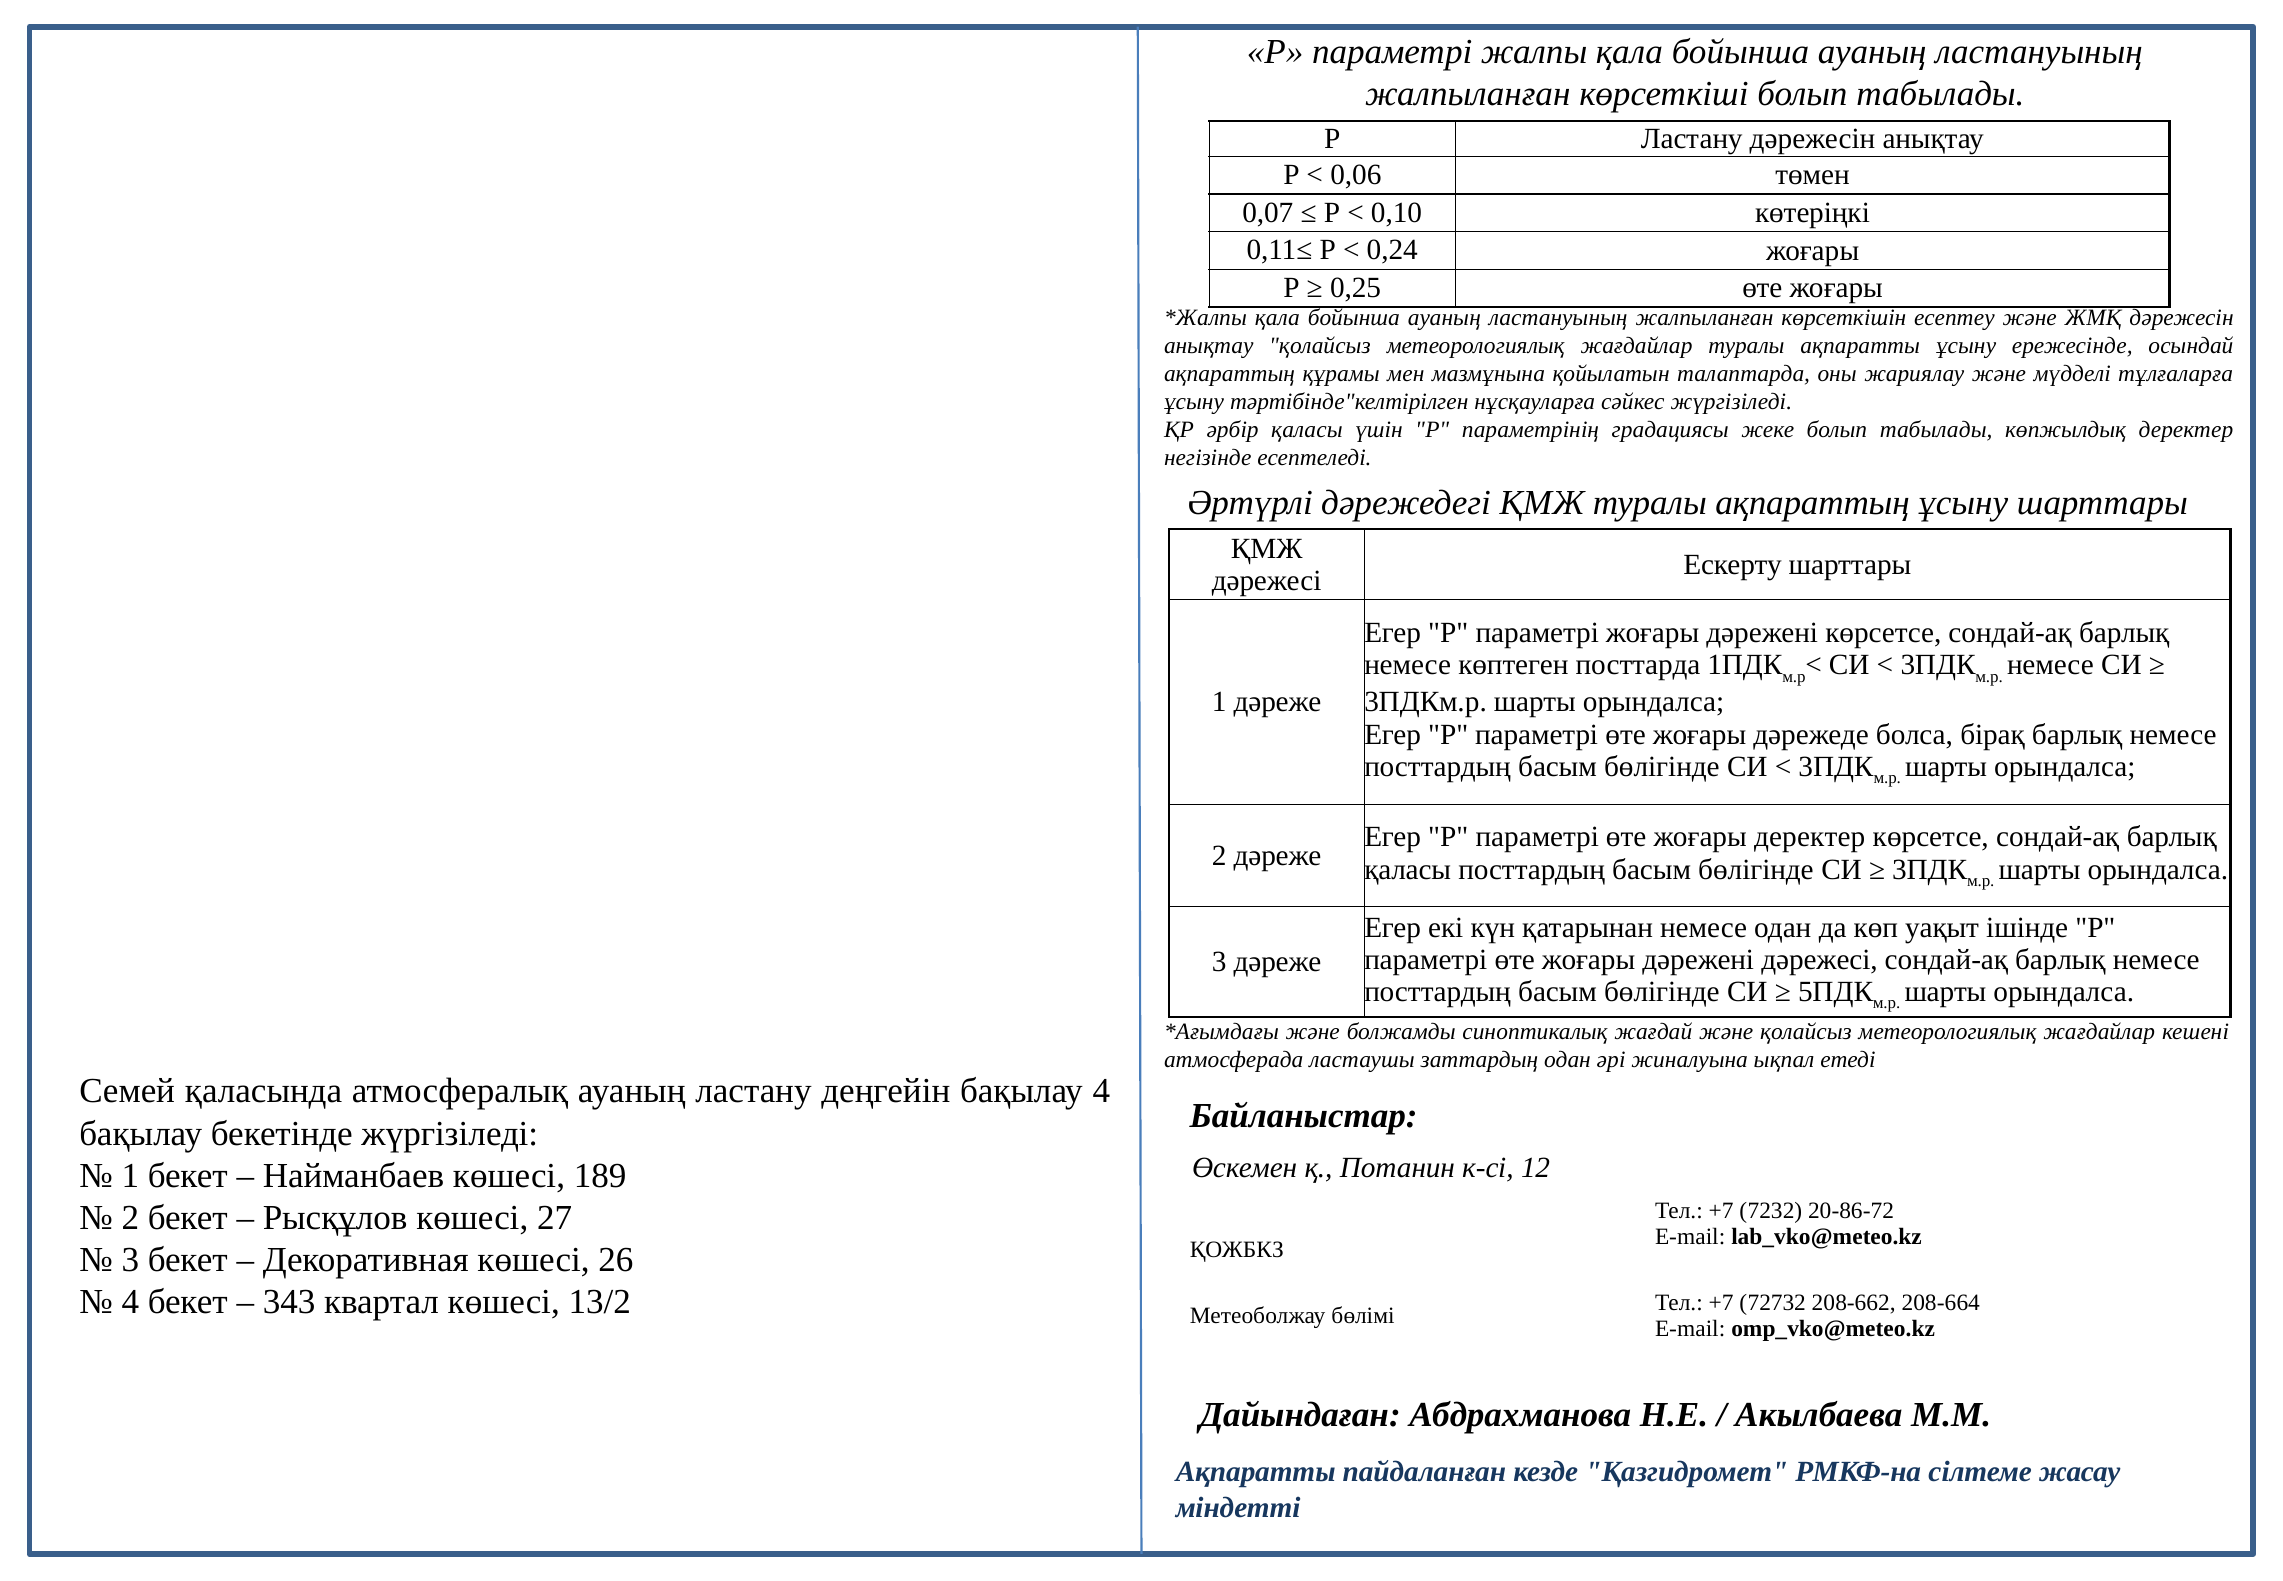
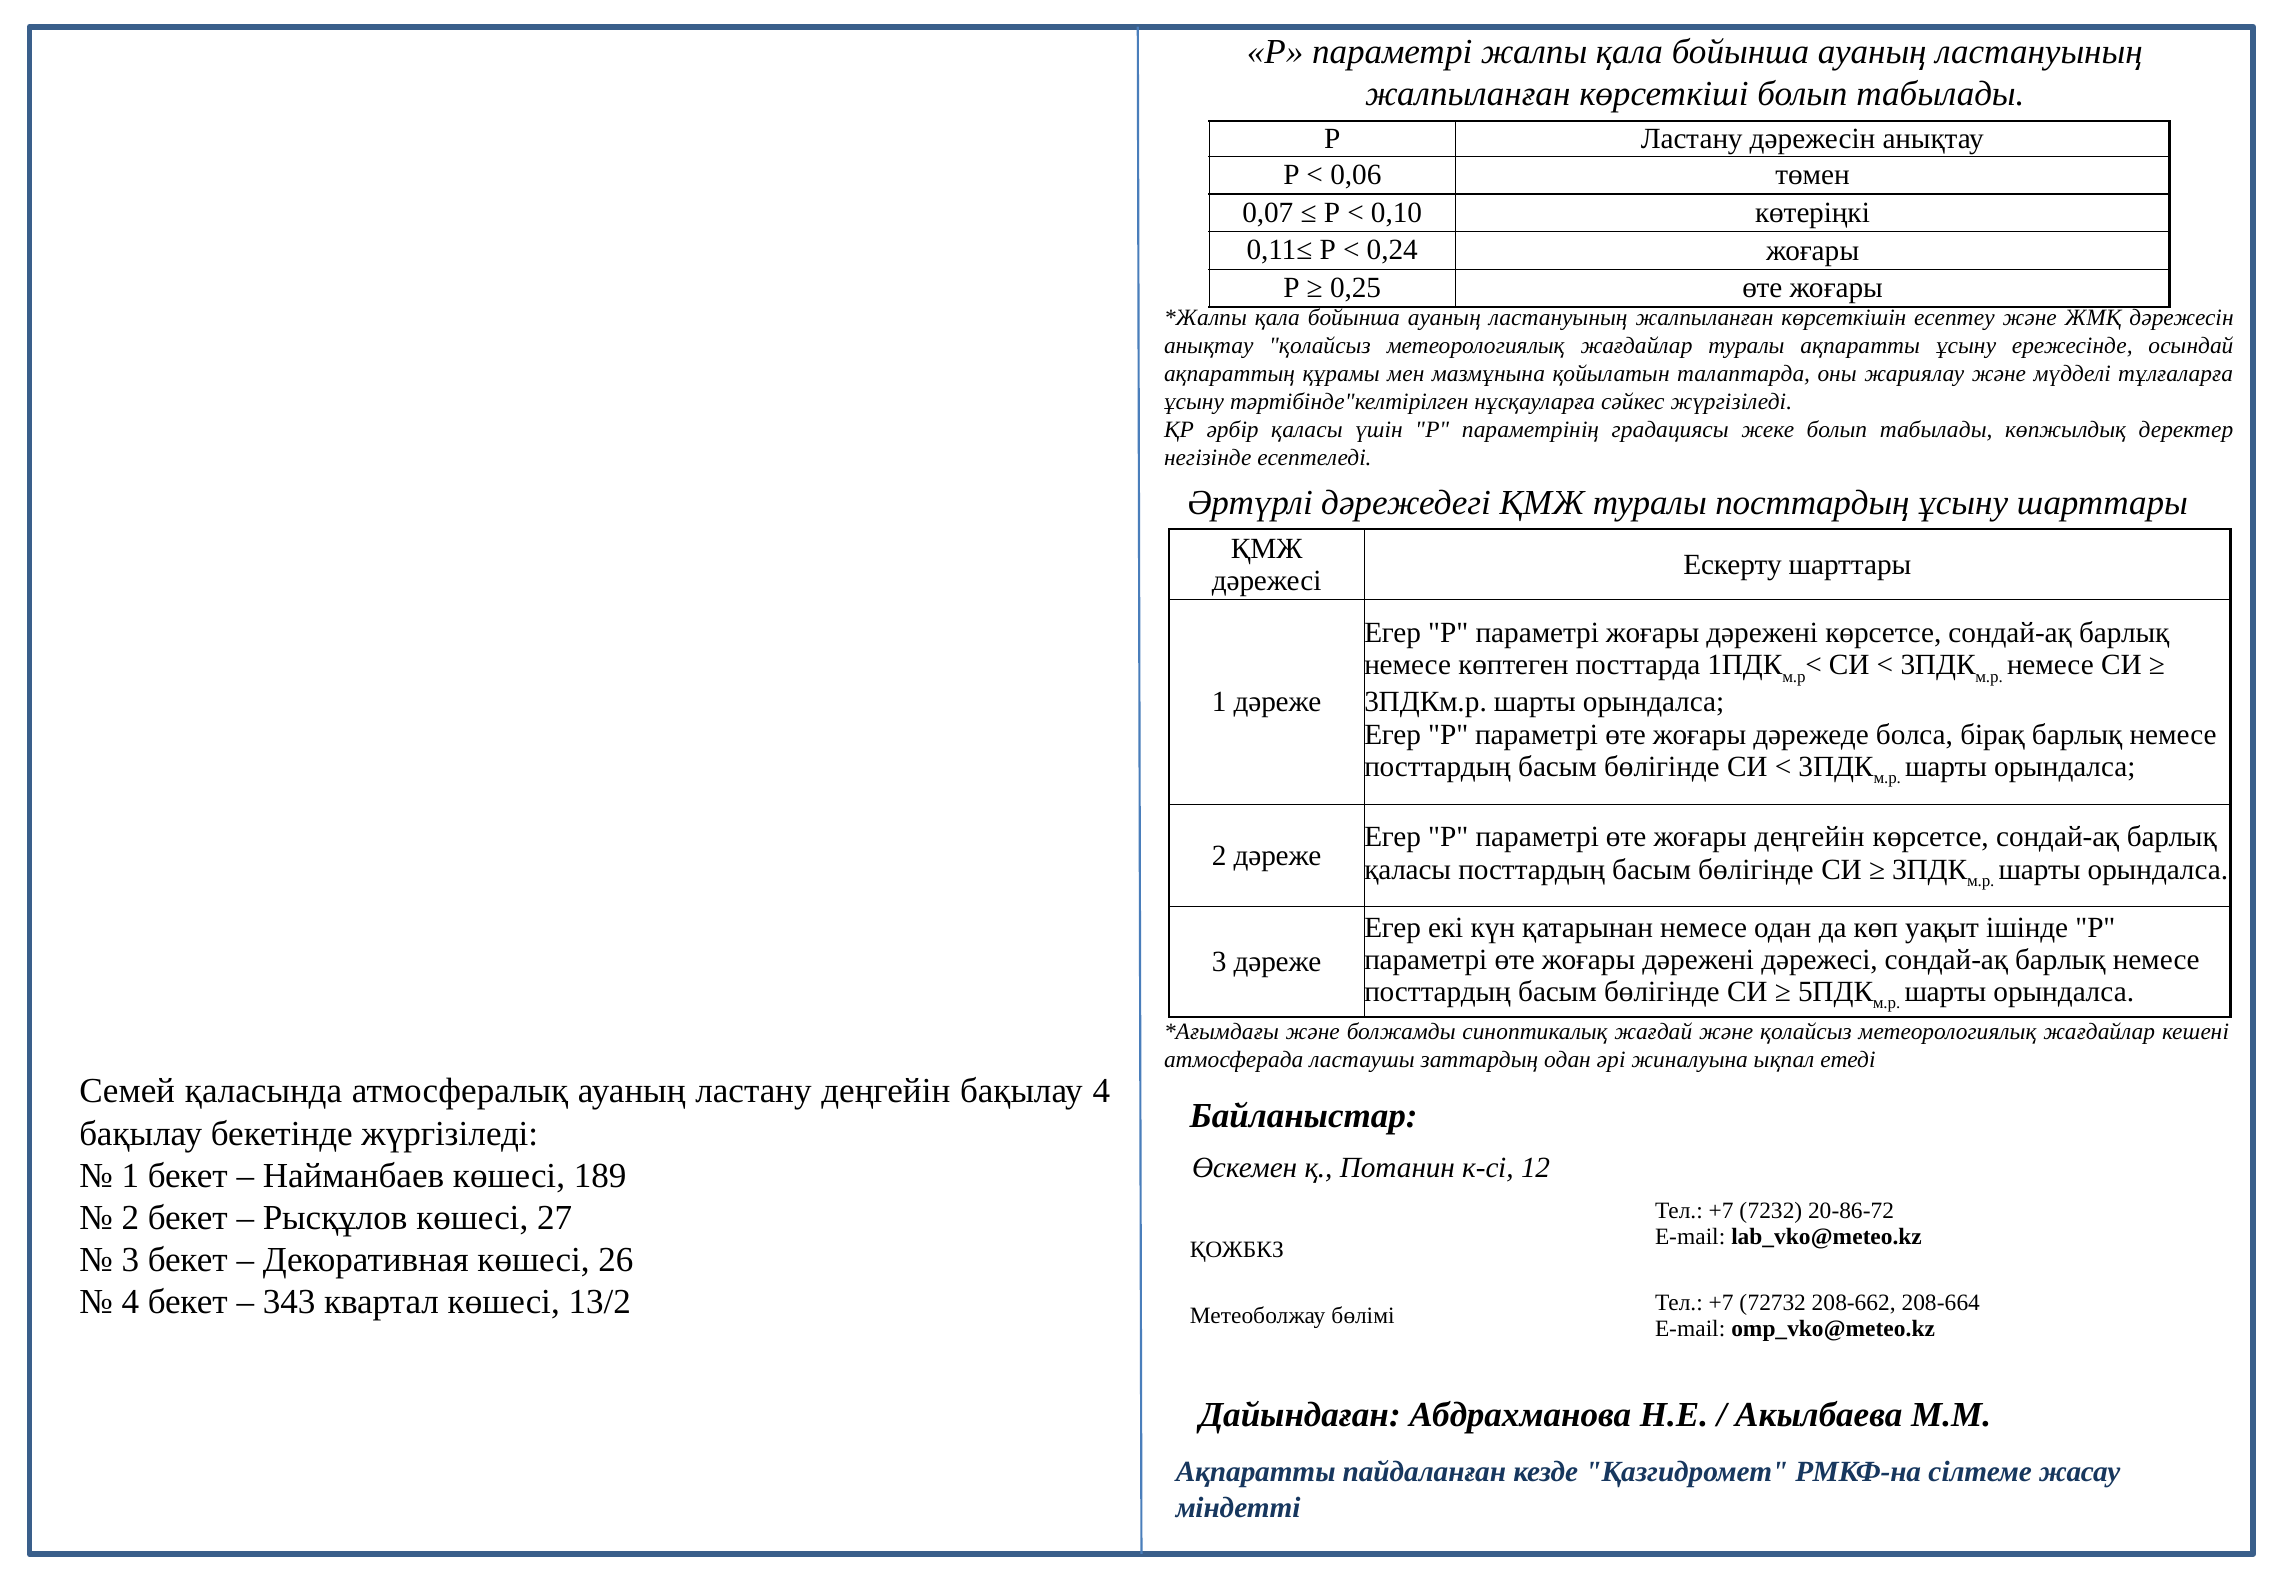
туралы ақпараттың: ақпараттың -> посттардың (1812, 502)
жоғары деректер: деректер -> деңгейін (1810, 837)
